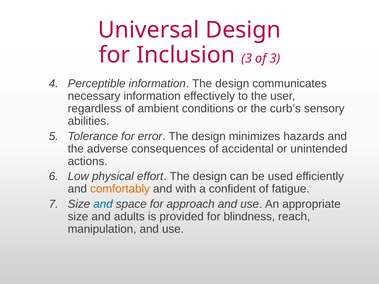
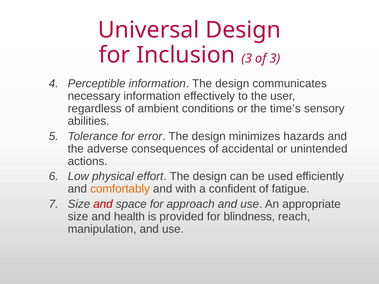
curb’s: curb’s -> time’s (285, 109)
and colour: blue -> red (103, 204)
adults: adults -> health (129, 217)
